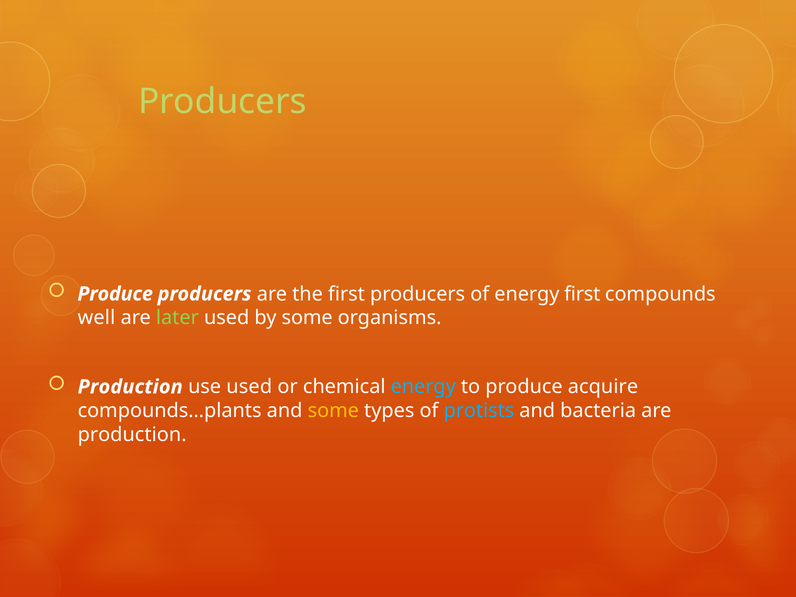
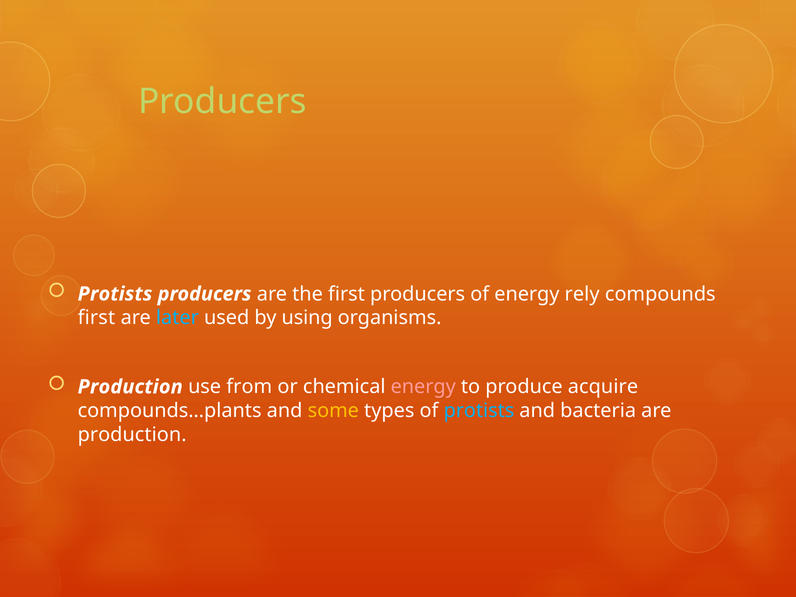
Produce: Produce -> Protists (115, 294)
energy first: first -> rely (582, 294)
well: well -> first (96, 318)
later colour: light green -> light blue (177, 318)
by some: some -> using (307, 318)
use used: used -> from (249, 387)
energy colour: light blue -> pink (423, 387)
